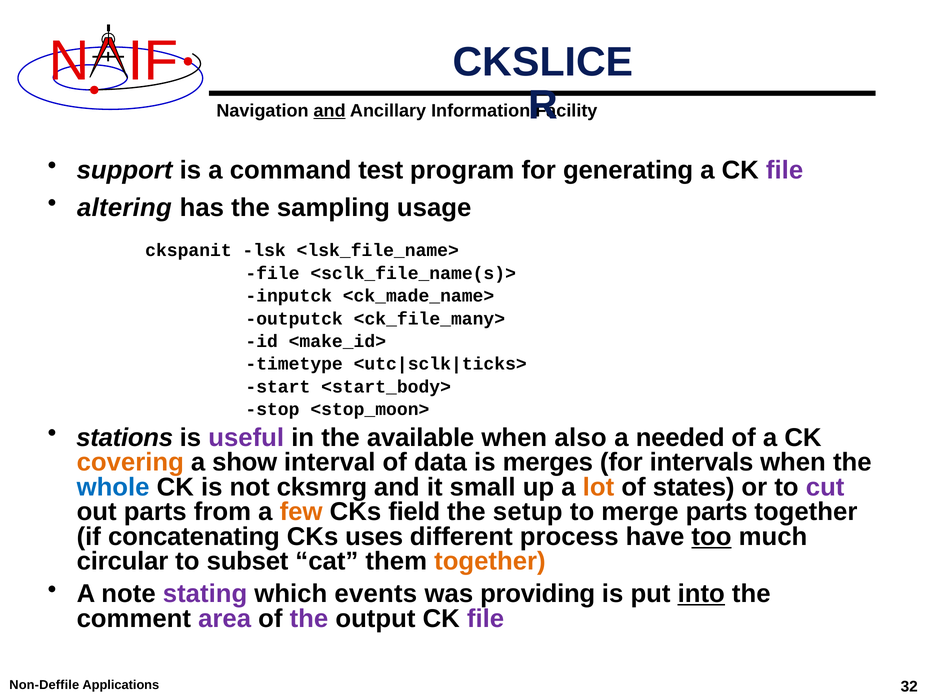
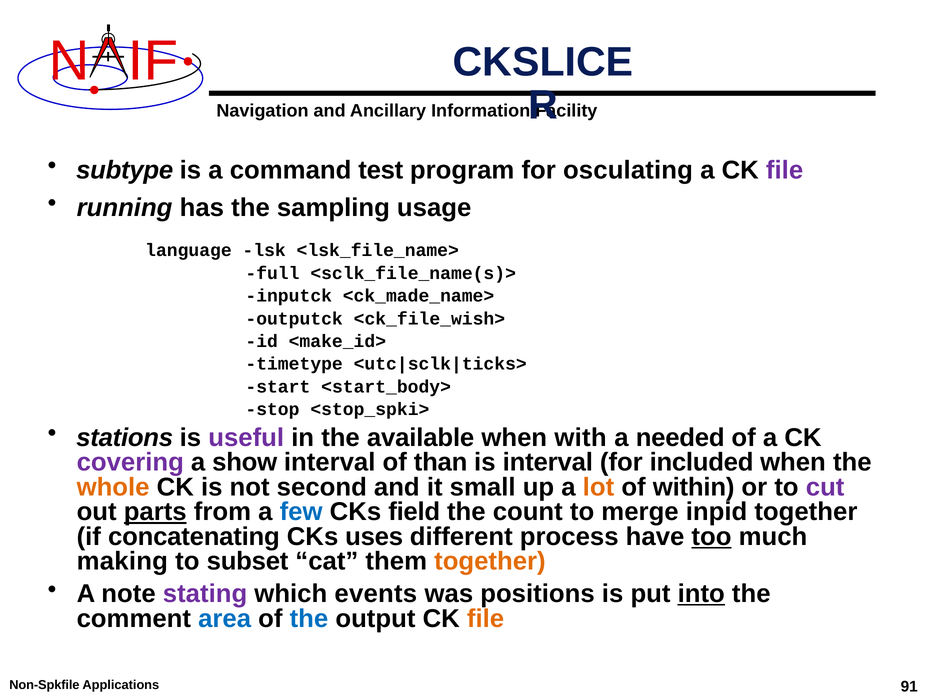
and underline: present -> none (330, 111)
support: support -> subtype (125, 170)
generating: generating -> osculating (628, 170)
altering: altering -> running (125, 208)
ckspanit: ckspanit -> language (188, 250)
file: file -> full (272, 273)
<ck_file_many>: <ck_file_many> -> <ck_file_wish> (429, 318)
<stop_moon>: <stop_moon> -> <stop_spki> (370, 409)
also: also -> with (581, 437)
covering colour: orange -> purple (130, 462)
data: data -> than (441, 462)
is merges: merges -> interval (548, 462)
intervals: intervals -> included (702, 462)
whole colour: blue -> orange (113, 487)
cksmrg: cksmrg -> second (322, 487)
states: states -> within (694, 487)
parts underline: none -> present (155, 512)
few colour: orange -> blue (301, 512)
setup: setup -> count (528, 512)
merge parts: parts -> inpid (717, 512)
circular: circular -> making (122, 561)
providing: providing -> positions (538, 593)
area colour: purple -> blue (225, 618)
the colour: purple -> blue (309, 618)
file colour: purple -> orange (486, 618)
Non-Deffile: Non-Deffile -> Non-Spkfile (44, 684)
32: 32 -> 91 (909, 686)
